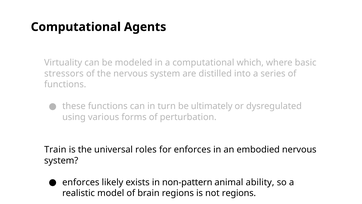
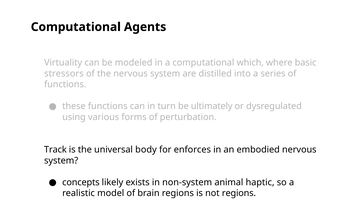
Train: Train -> Track (55, 149)
roles: roles -> body (146, 149)
enforces: enforces -> concepts (81, 182)
non-pattern: non-pattern -> non-system (187, 182)
ability: ability -> haptic (260, 182)
